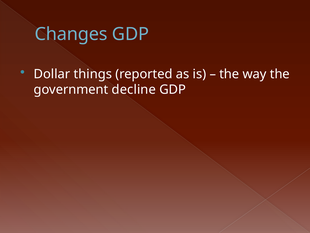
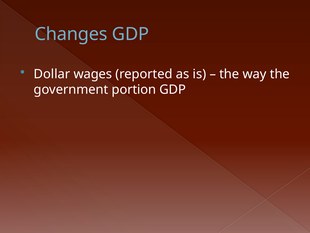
things: things -> wages (93, 74)
decline: decline -> portion (134, 90)
